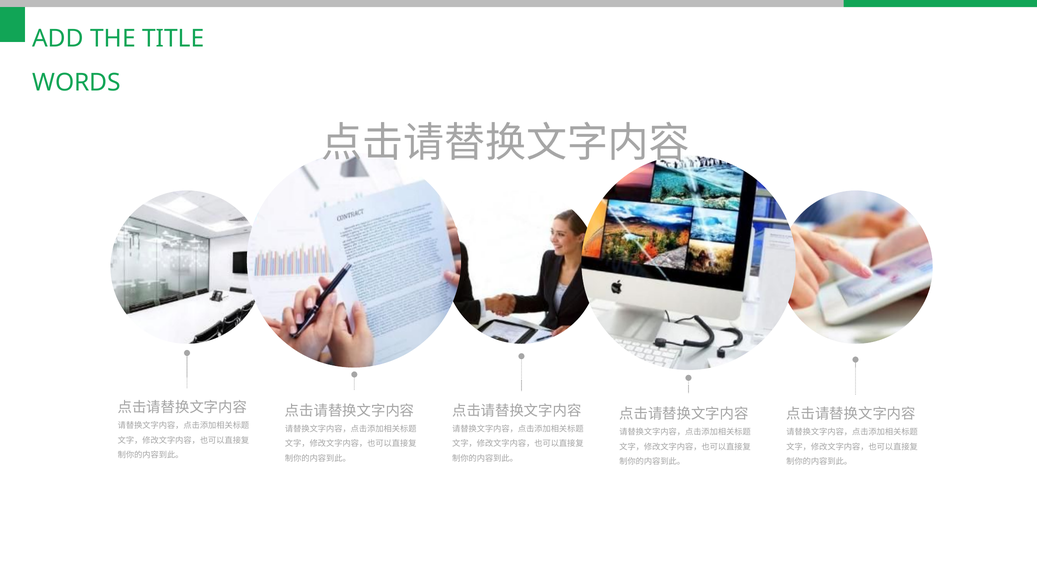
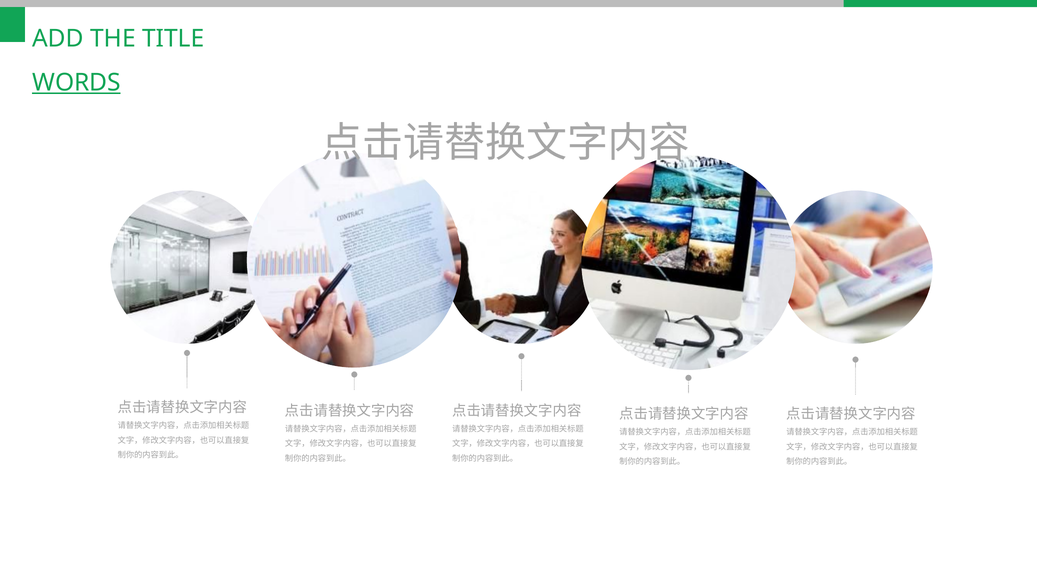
WORDS underline: none -> present (77, 83)
